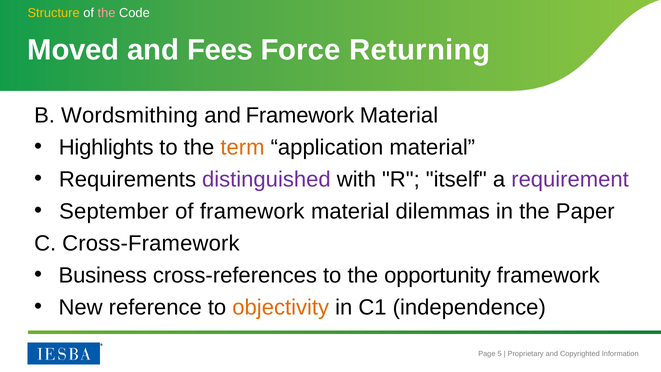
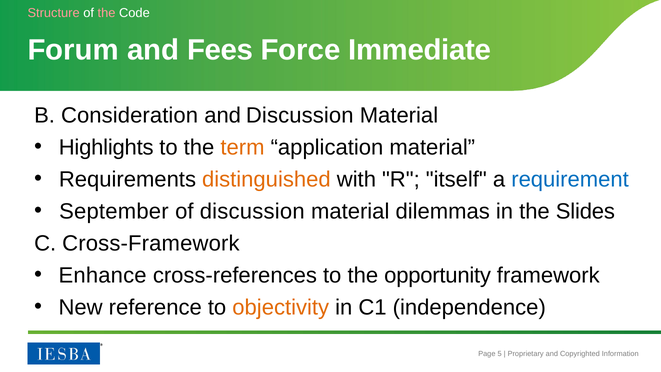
Structure colour: yellow -> pink (54, 13)
Moved: Moved -> Forum (73, 50)
Returning: Returning -> Immediate (420, 50)
Wordsmithing: Wordsmithing -> Consideration (130, 115)
and Framework: Framework -> Discussion (300, 115)
distinguished colour: purple -> orange (266, 179)
requirement colour: purple -> blue (570, 179)
of framework: framework -> discussion (252, 211)
Paper: Paper -> Slides (585, 211)
Business: Business -> Enhance (103, 275)
